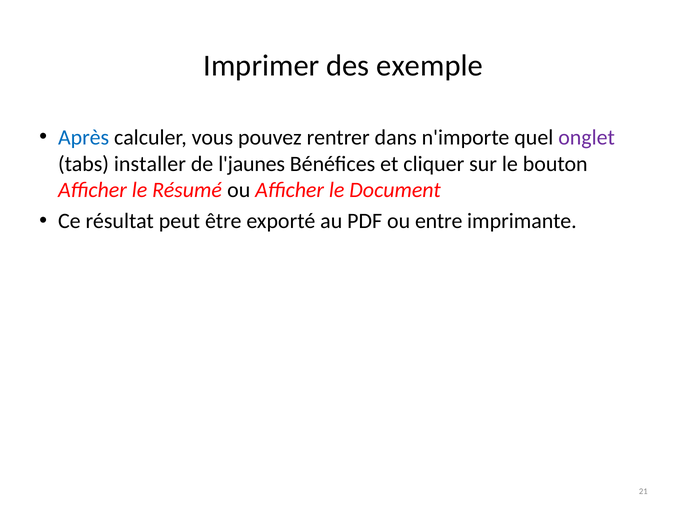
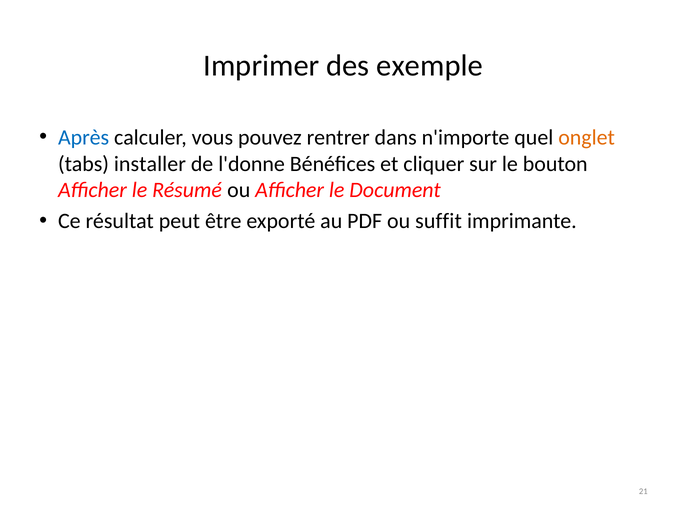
onglet colour: purple -> orange (587, 137)
l'jaunes: l'jaunes -> l'donne (252, 164)
entre: entre -> suffit (439, 221)
